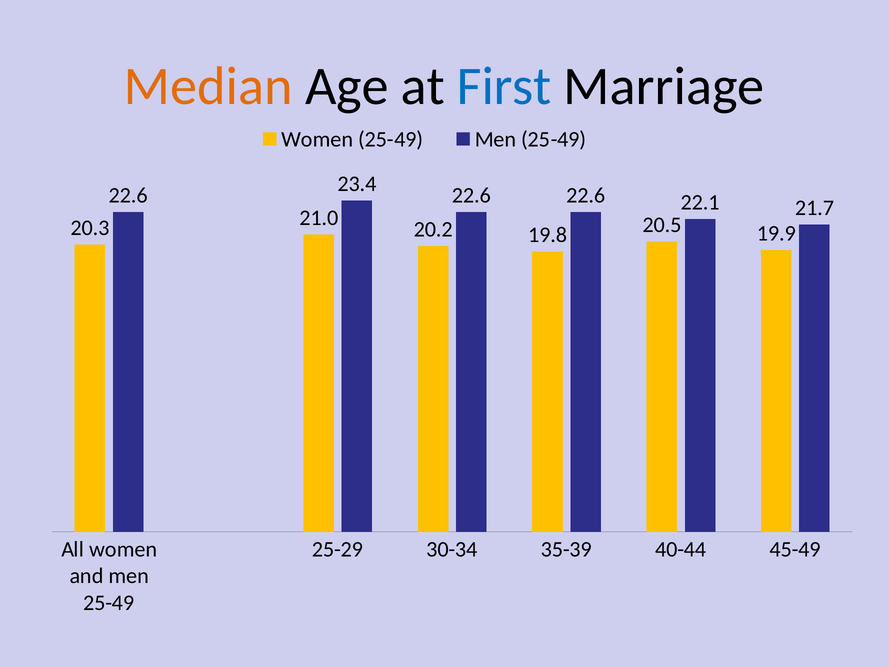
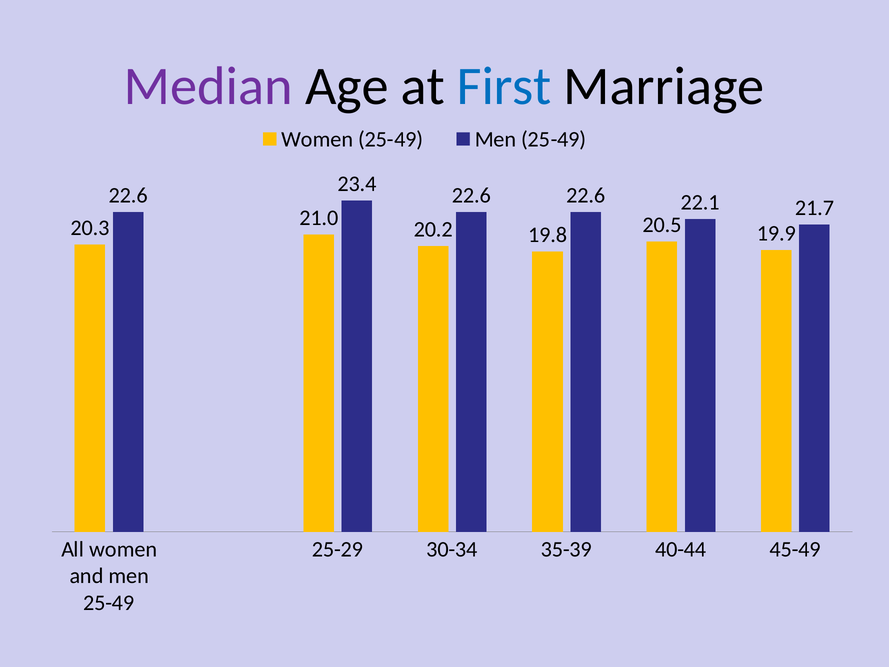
Median colour: orange -> purple (208, 86)
